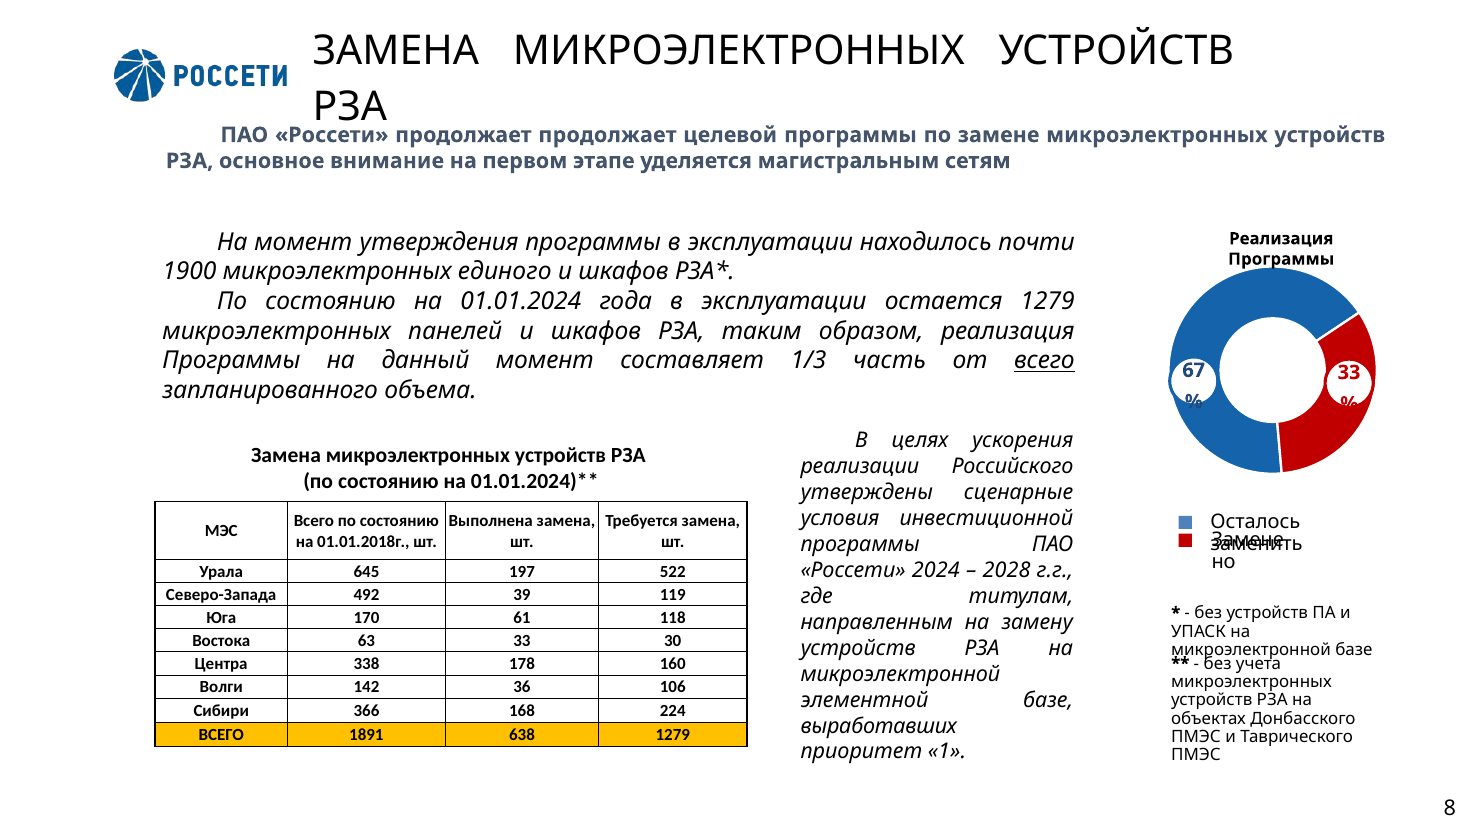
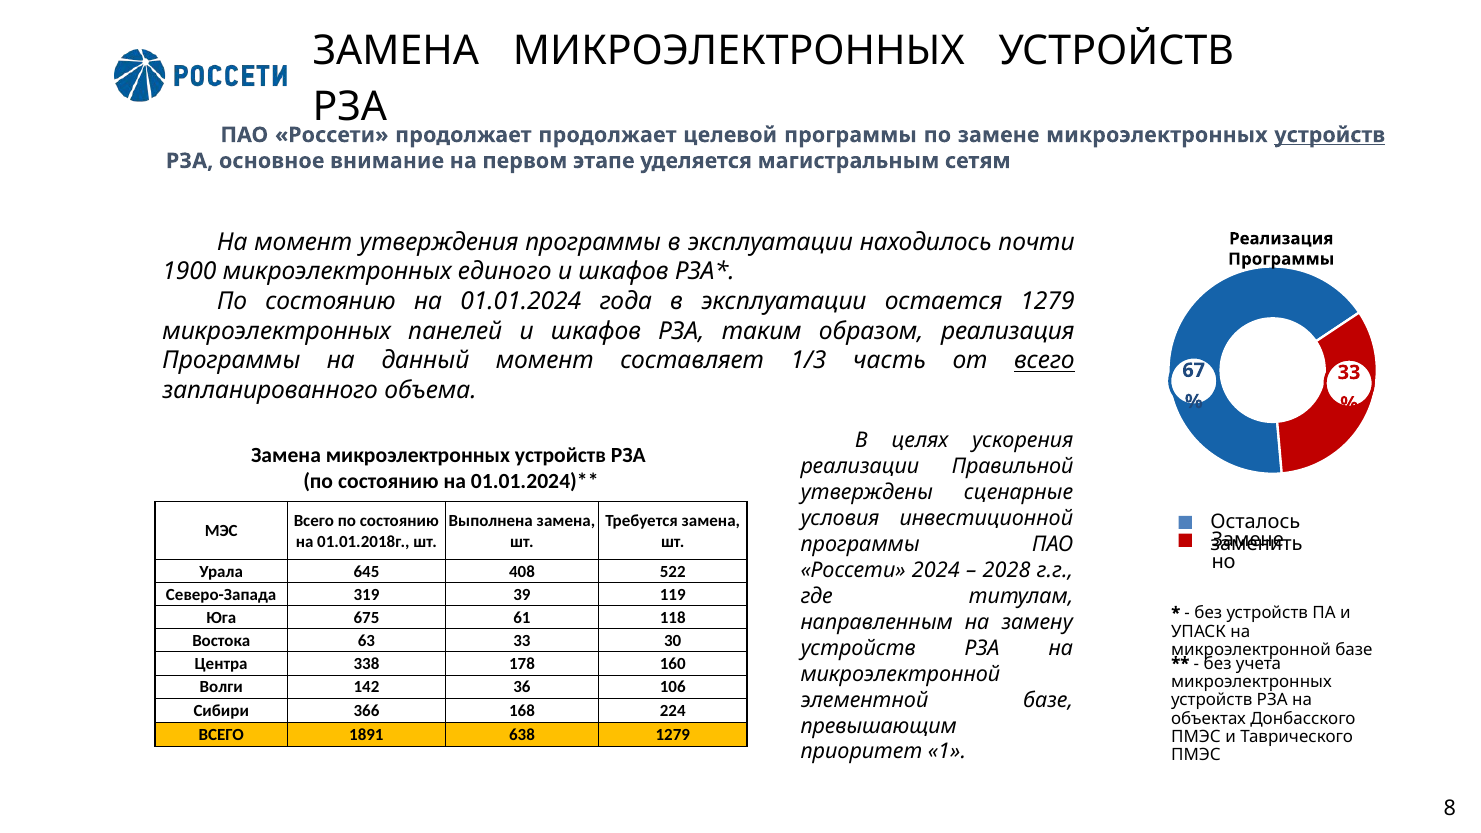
устройств underline: none -> present (1330, 135)
Российского: Российского -> Правильной (1013, 467)
197: 197 -> 408 (522, 572)
492: 492 -> 319 (366, 595)
170: 170 -> 675 (366, 618)
выработавших: выработавших -> превышающим (879, 726)
